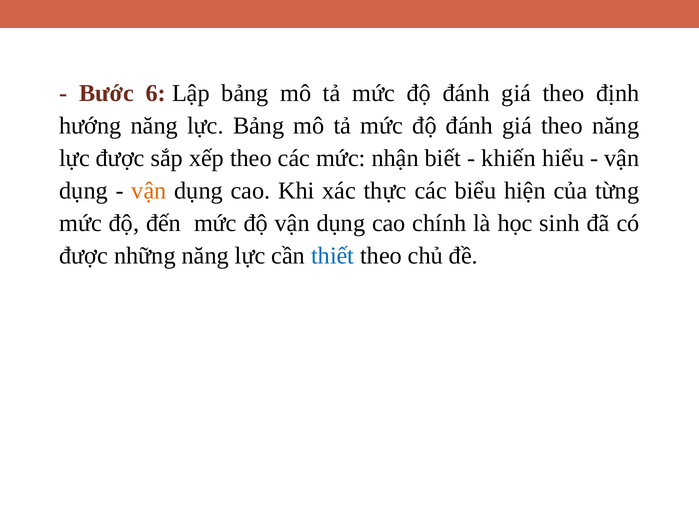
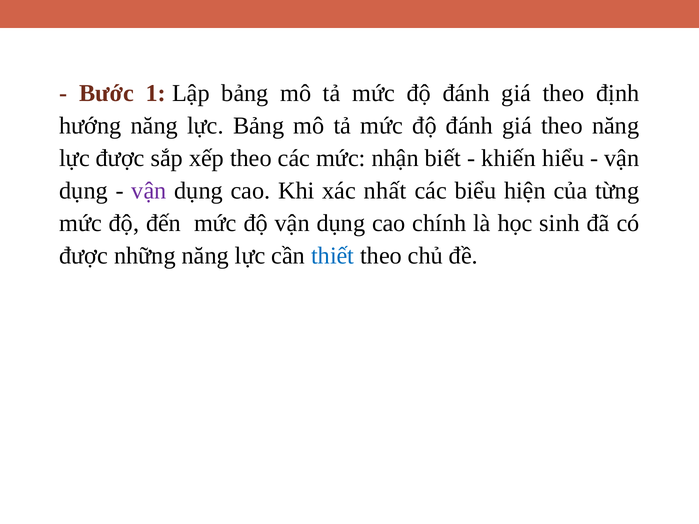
6: 6 -> 1 (156, 93)
vận colour: orange -> purple (149, 191)
thực: thực -> nhất (385, 191)
